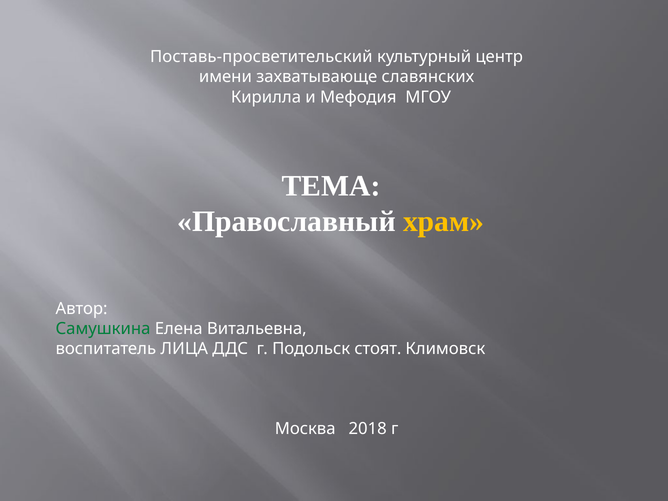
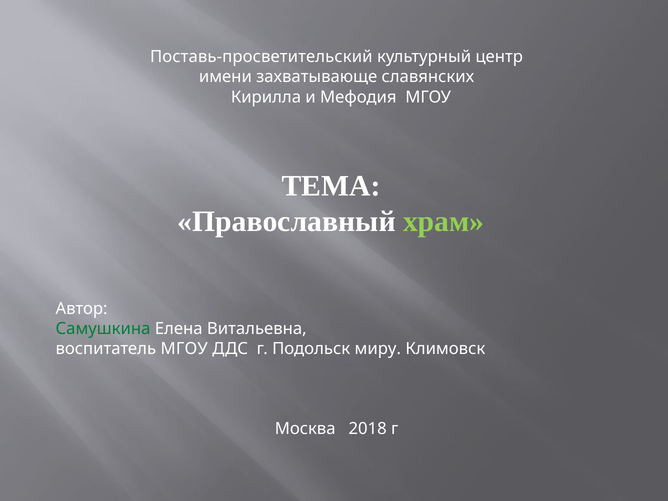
храм colour: yellow -> light green (444, 222)
воспитатель ЛИЦА: ЛИЦА -> МГОУ (184, 349)
стоят: стоят -> миру (378, 349)
